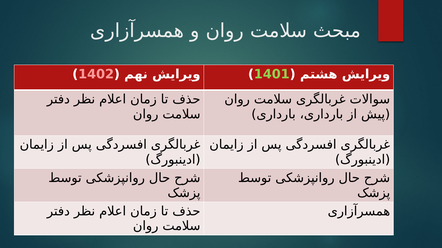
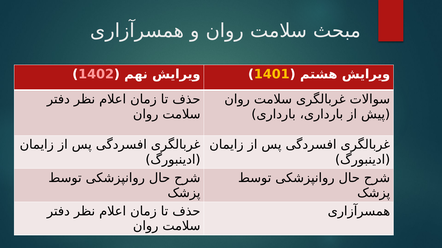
1401 colour: light green -> yellow (272, 74)
